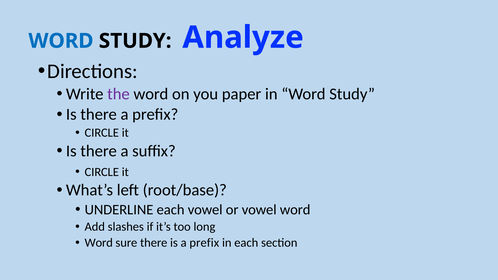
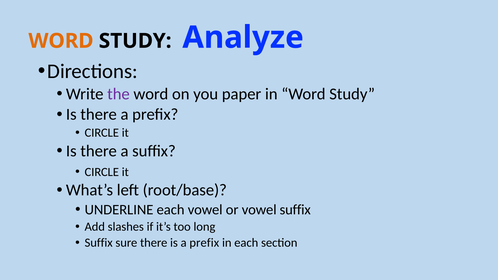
WORD colour: blue -> orange (61, 41)
vowel word: word -> suffix (295, 210)
Word: Word -> Suffix (99, 243)
